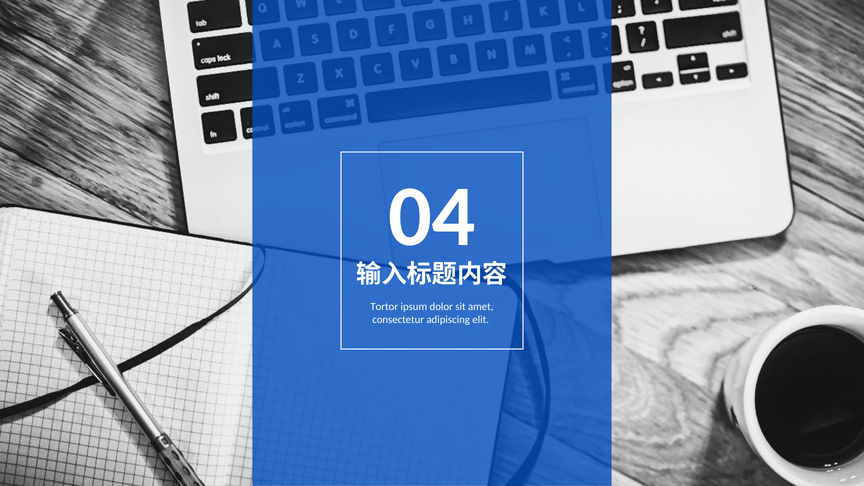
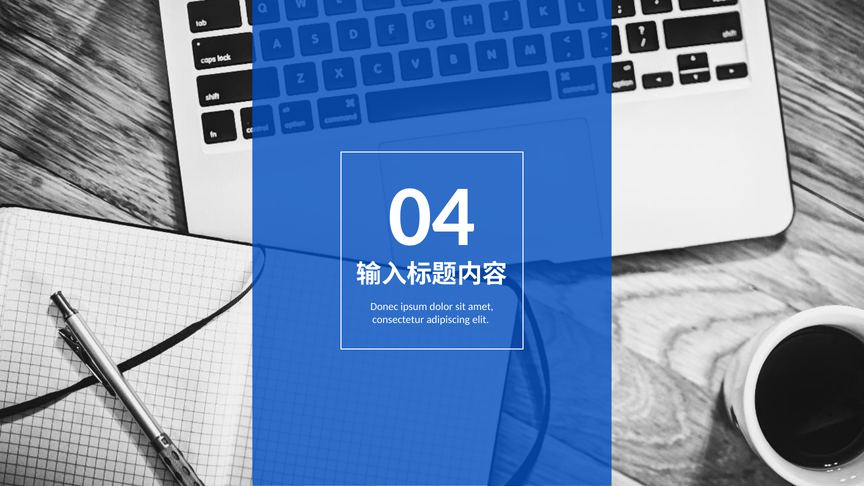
Tortor: Tortor -> Donec (384, 307)
